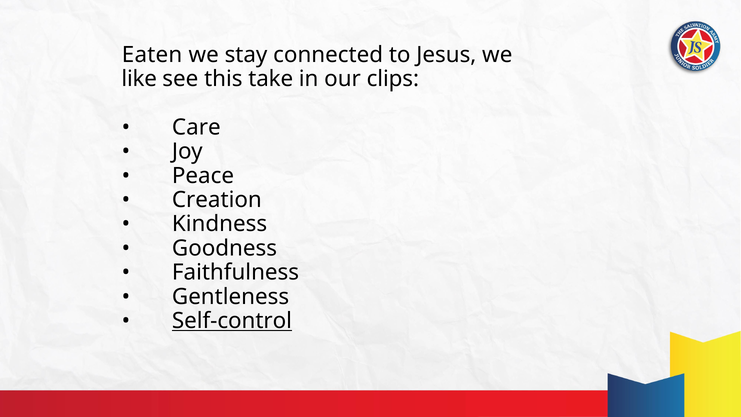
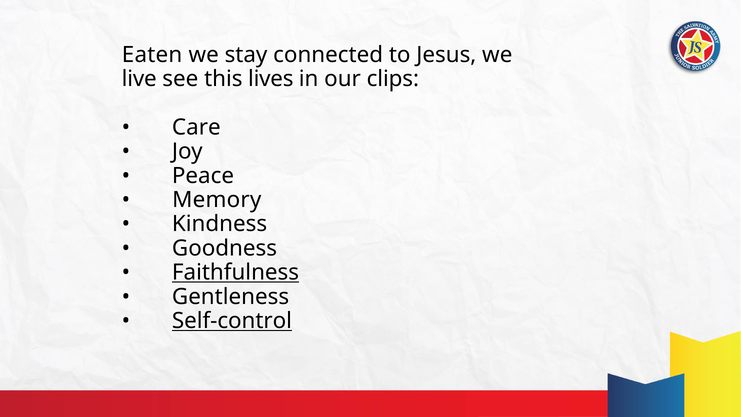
like: like -> live (139, 79)
take: take -> lives (271, 79)
Creation: Creation -> Memory (217, 200)
Faithfulness underline: none -> present (235, 272)
